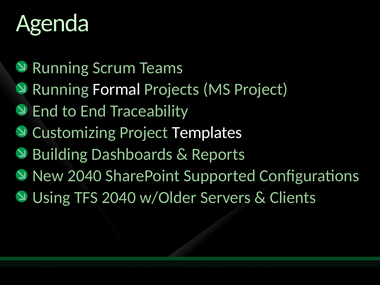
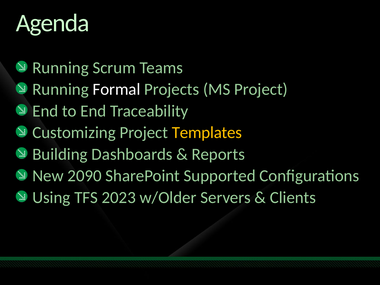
Templates colour: white -> yellow (207, 133)
New 2040: 2040 -> 2090 (85, 176)
TFS 2040: 2040 -> 2023 (119, 197)
